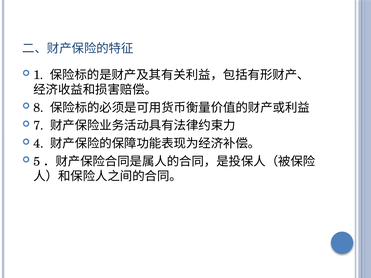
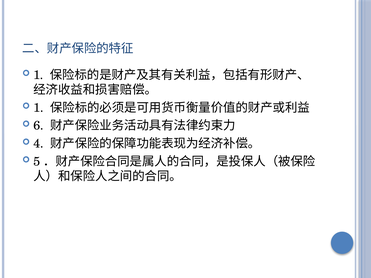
8: 8 -> 1 (38, 108)
7: 7 -> 6 (38, 126)
